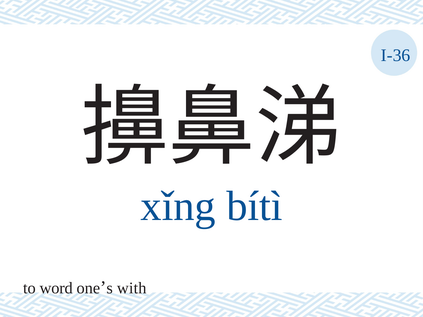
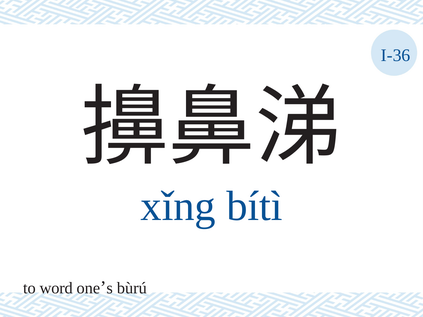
with: with -> bùrú (132, 288)
